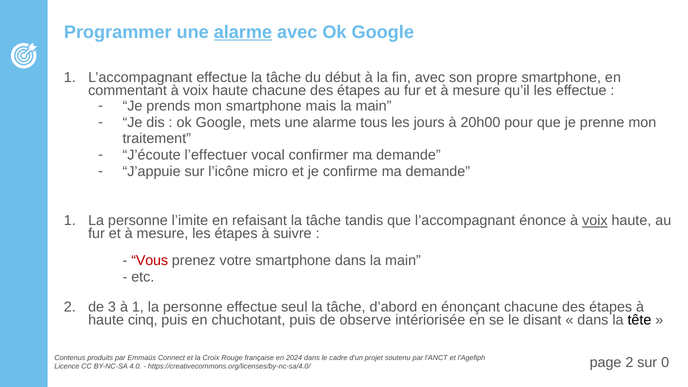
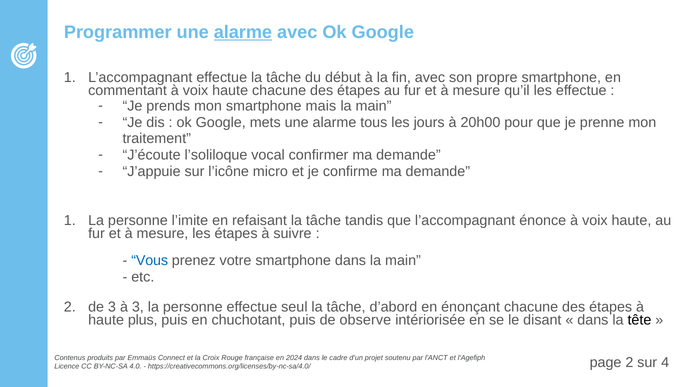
l’effectuer: l’effectuer -> l’soliloque (216, 155)
voix underline: present -> none (595, 221)
Vous colour: red -> blue (150, 261)
à 1: 1 -> 3 (138, 307)
cinq: cinq -> plus (143, 320)
0: 0 -> 4 (665, 363)
